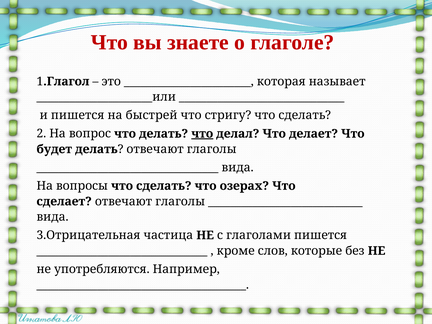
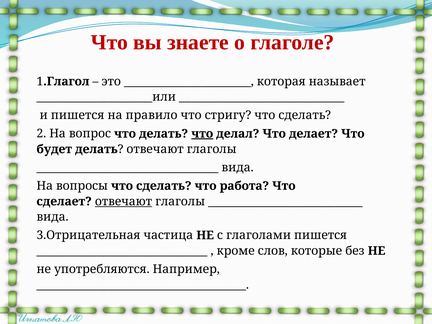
быстрей: быстрей -> правило (152, 115)
озерах: озерах -> работа (244, 186)
отвечают underline: none -> present (123, 201)
